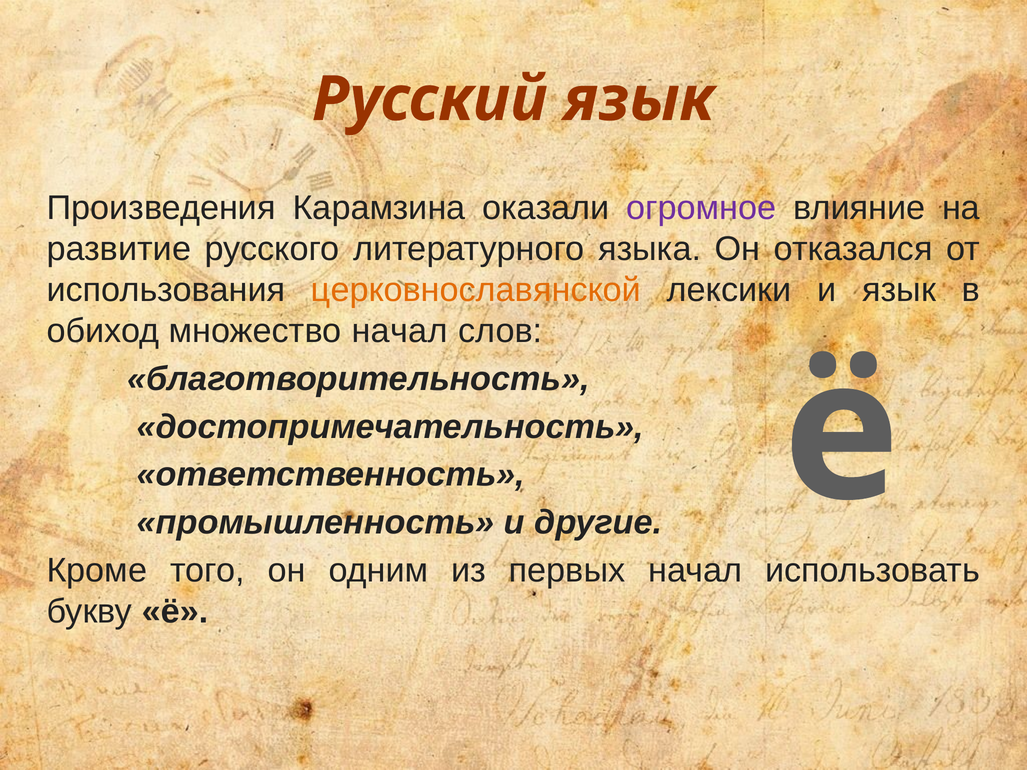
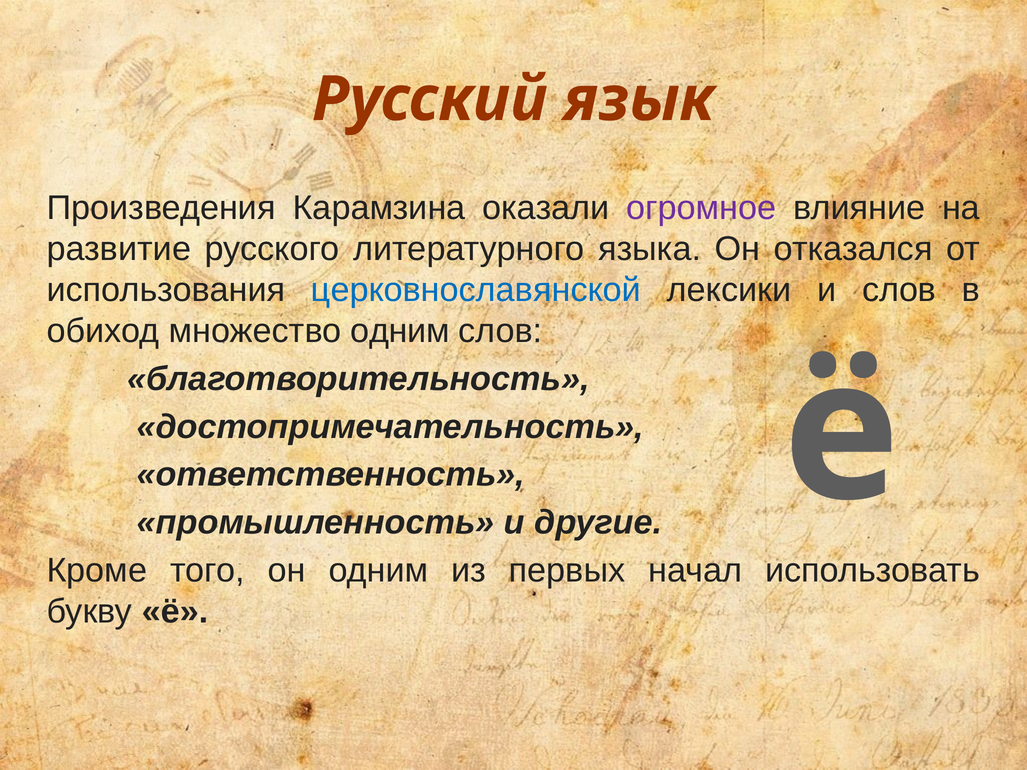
церковнославянской colour: orange -> blue (476, 290)
и язык: язык -> слов (899, 290)
множество начал: начал -> одним (400, 331)
